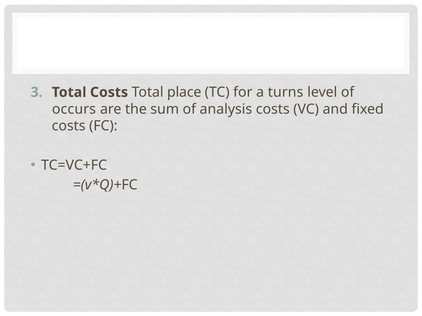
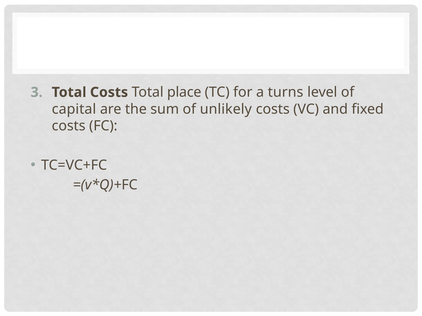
occurs: occurs -> capital (74, 109)
analysis: analysis -> unlikely (226, 109)
